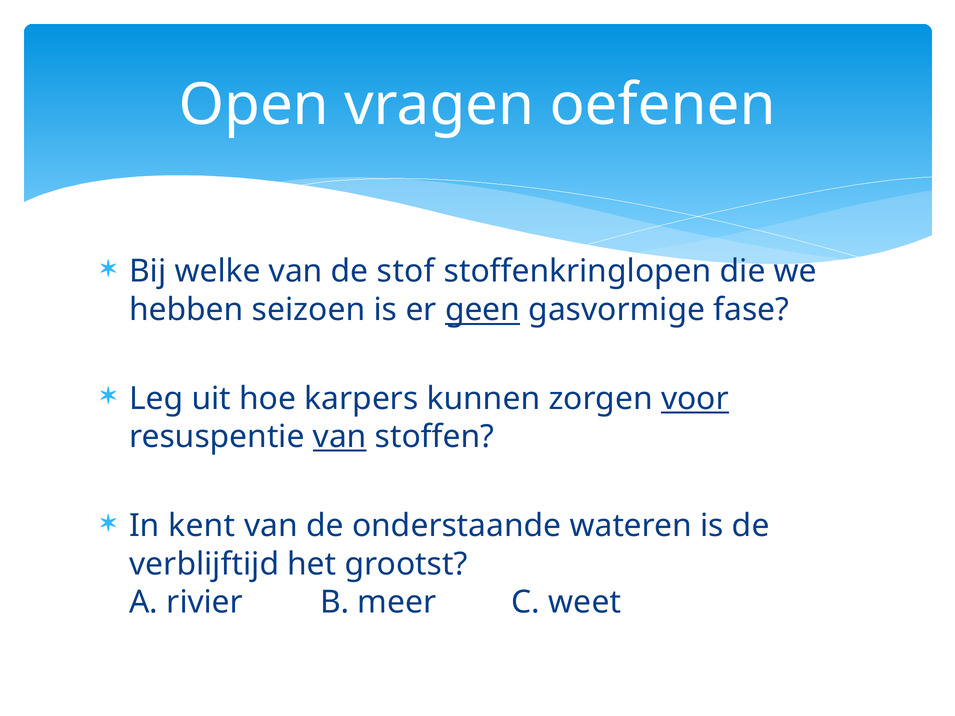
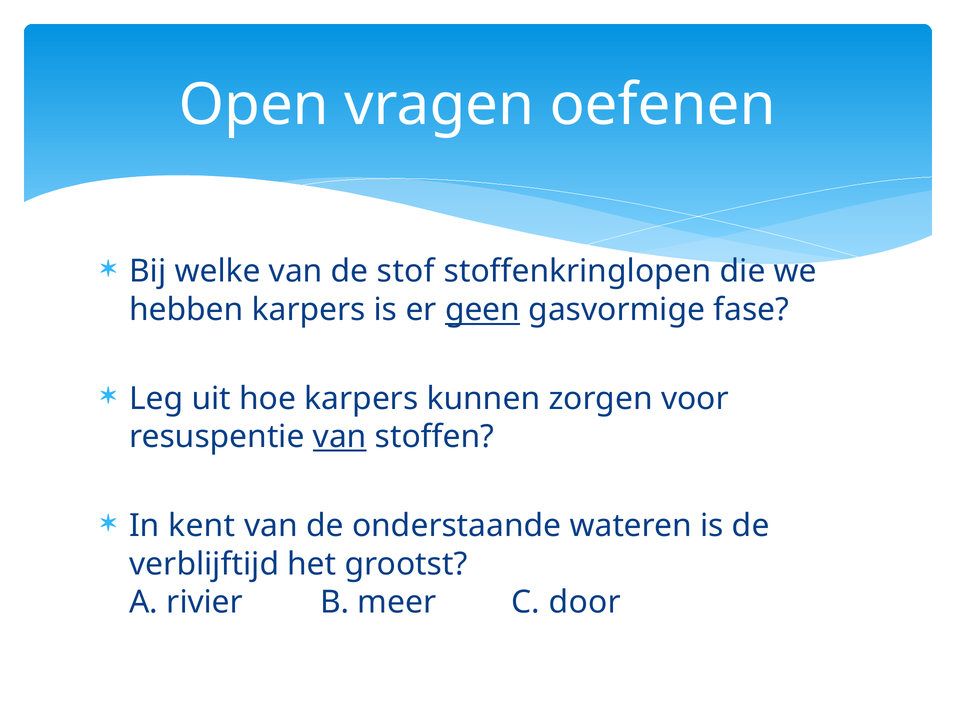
hebben seizoen: seizoen -> karpers (309, 310)
voor underline: present -> none (695, 399)
weet: weet -> door (585, 602)
